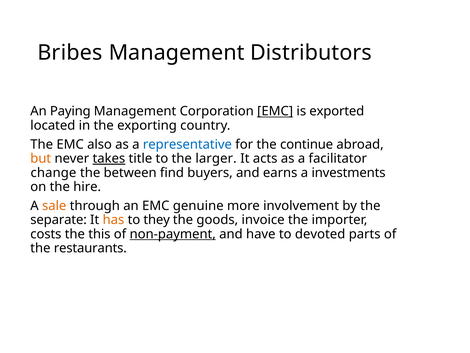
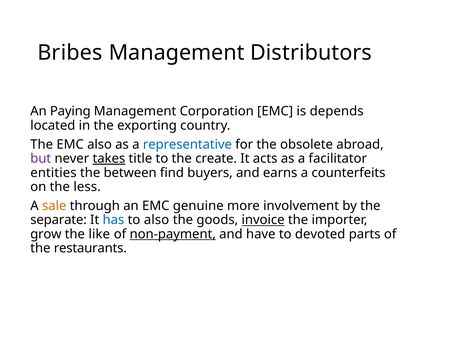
EMC underline: present -> none (275, 111)
exported: exported -> depends (337, 111)
continue: continue -> obsolete (307, 144)
but colour: orange -> purple (41, 158)
larger: larger -> create (216, 158)
change: change -> entities (53, 172)
investments: investments -> counterfeits (348, 172)
hire: hire -> less (87, 187)
has colour: orange -> blue (113, 220)
to they: they -> also (157, 220)
invoice underline: none -> present (263, 220)
costs: costs -> grow (46, 234)
this: this -> like (99, 234)
